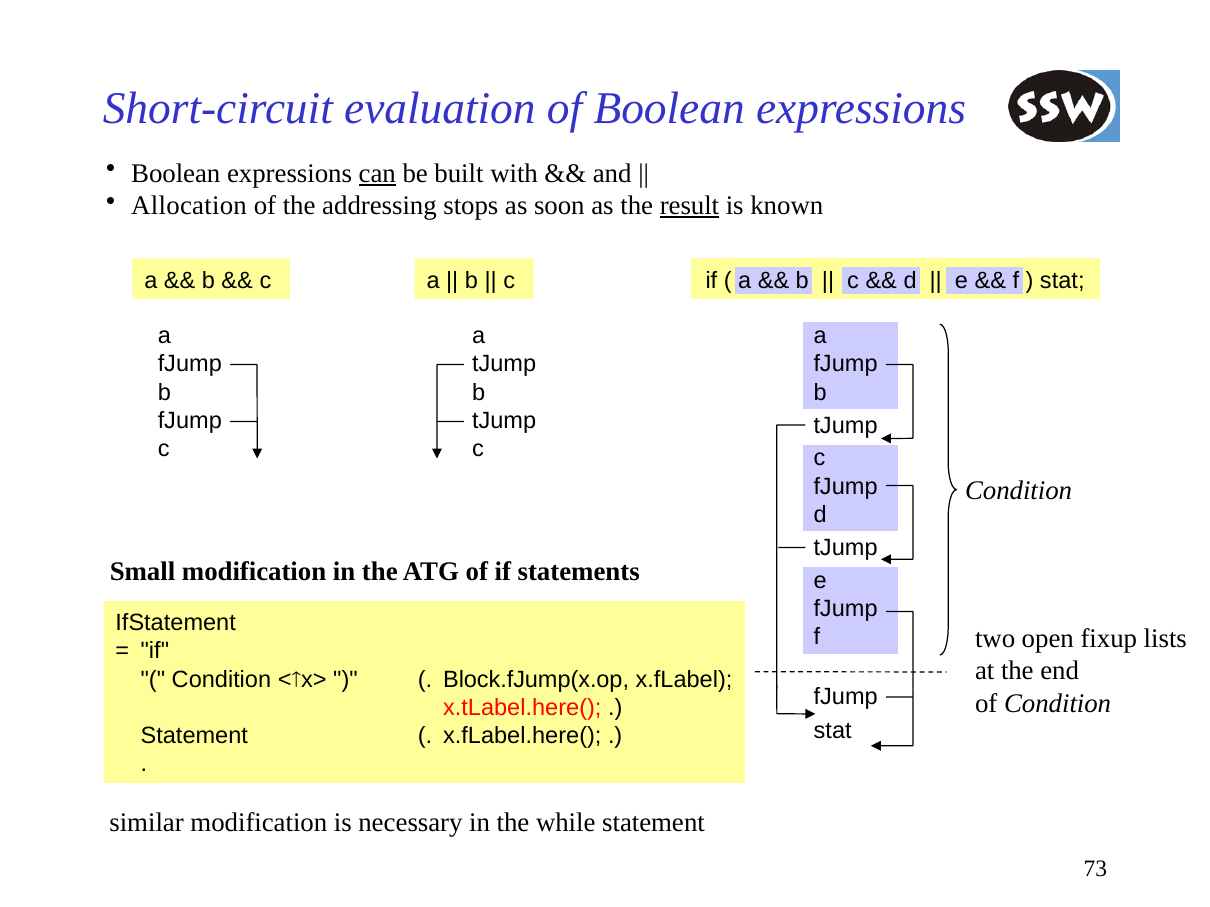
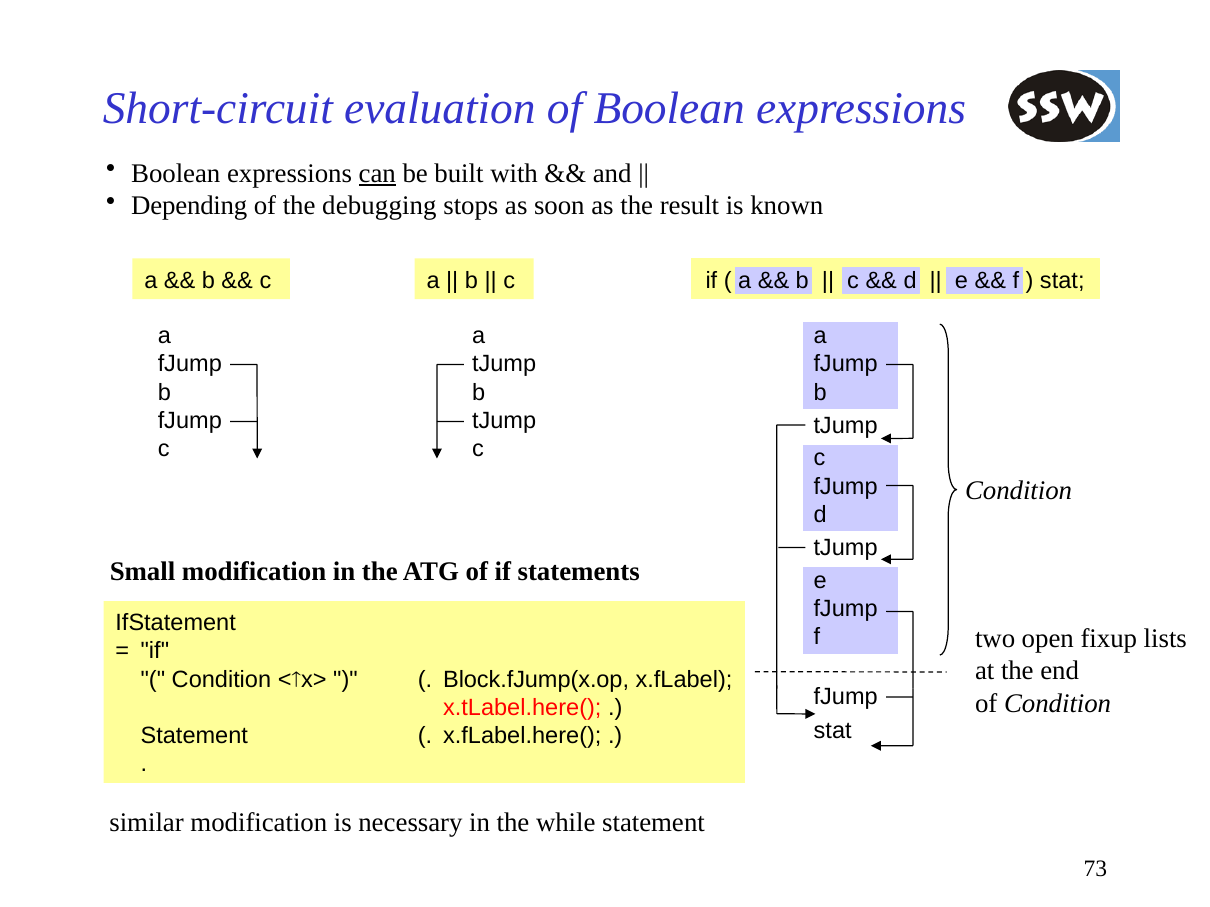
Allocation: Allocation -> Depending (189, 206)
addressing: addressing -> debugging (379, 206)
result underline: present -> none (689, 206)
